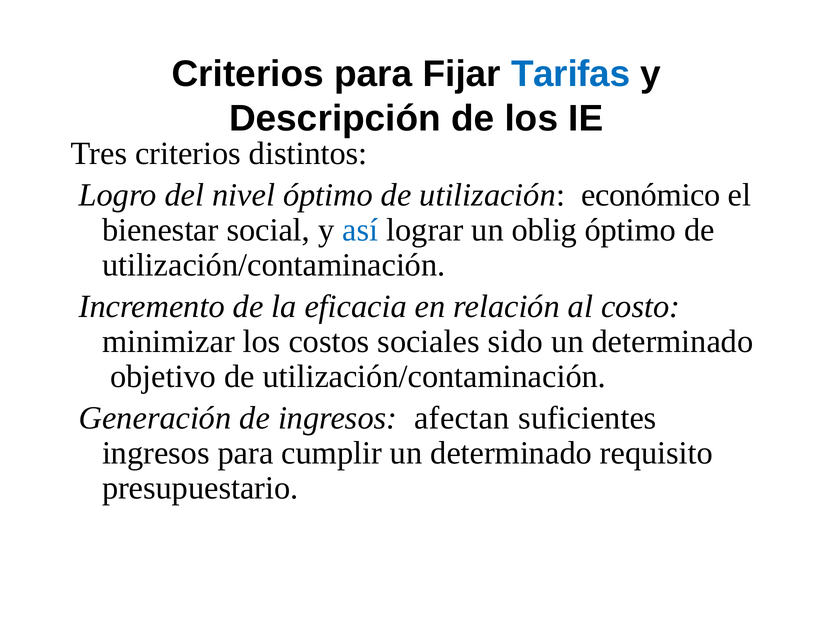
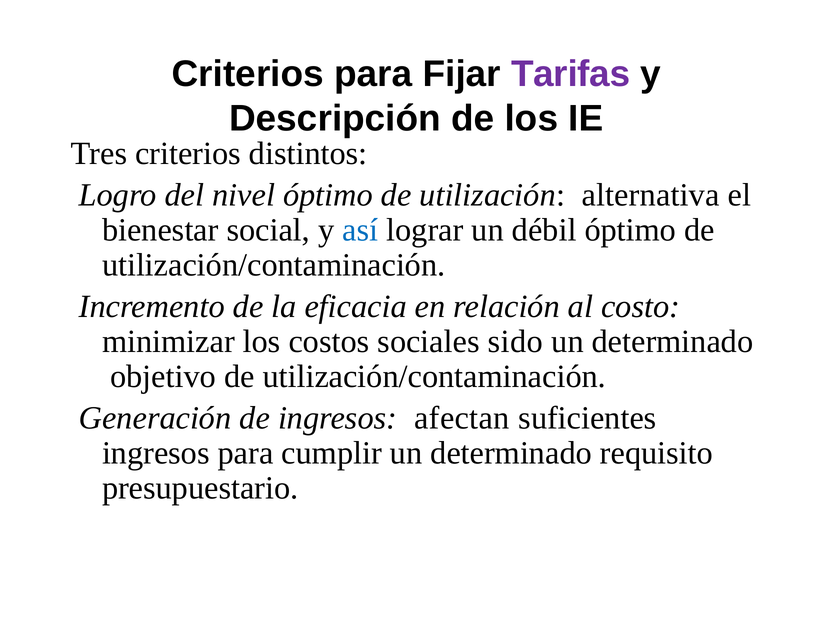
Tarifas colour: blue -> purple (571, 74)
económico: económico -> alternativa (651, 195)
oblig: oblig -> débil (544, 230)
